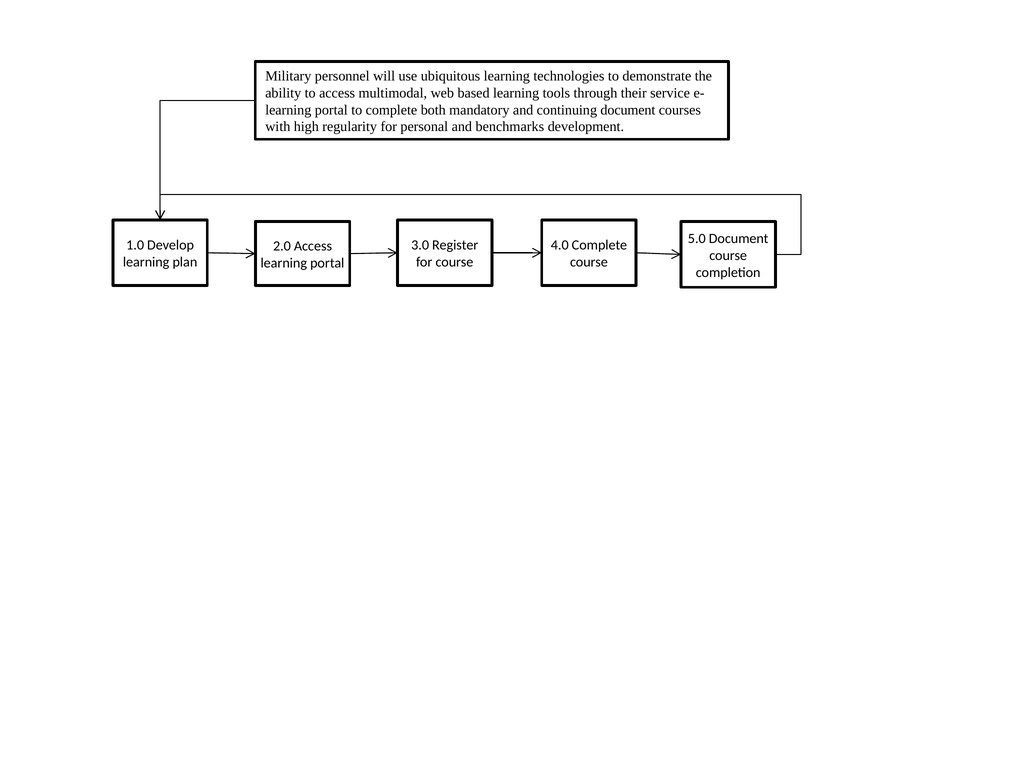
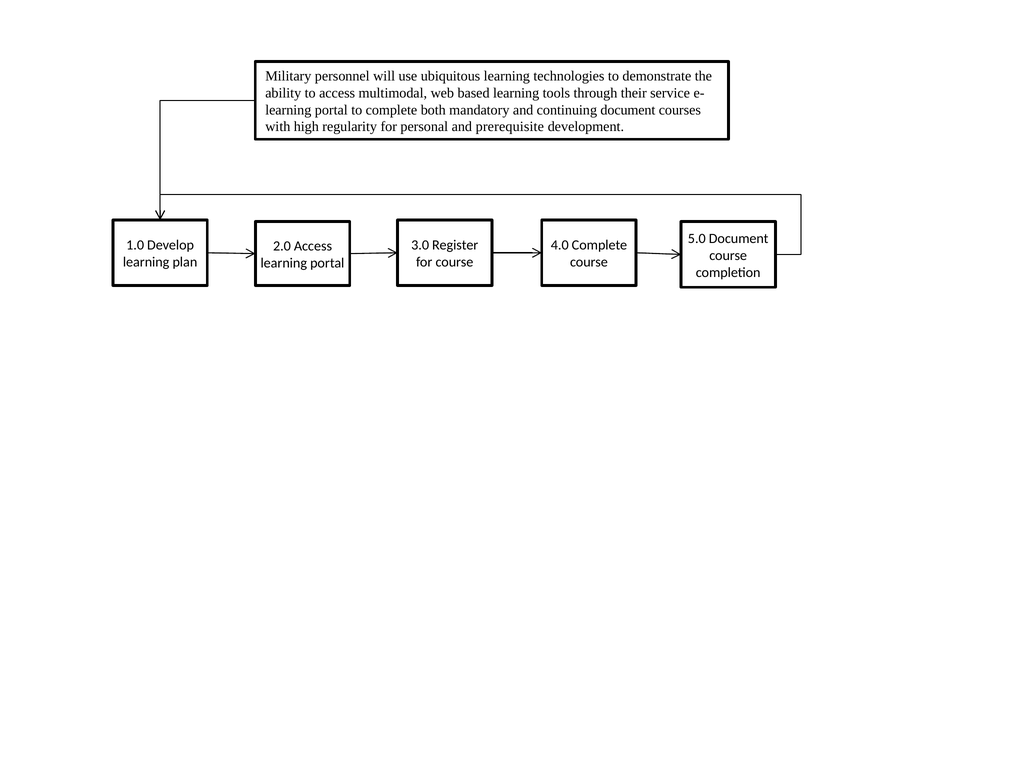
benchmarks: benchmarks -> prerequisite (510, 127)
